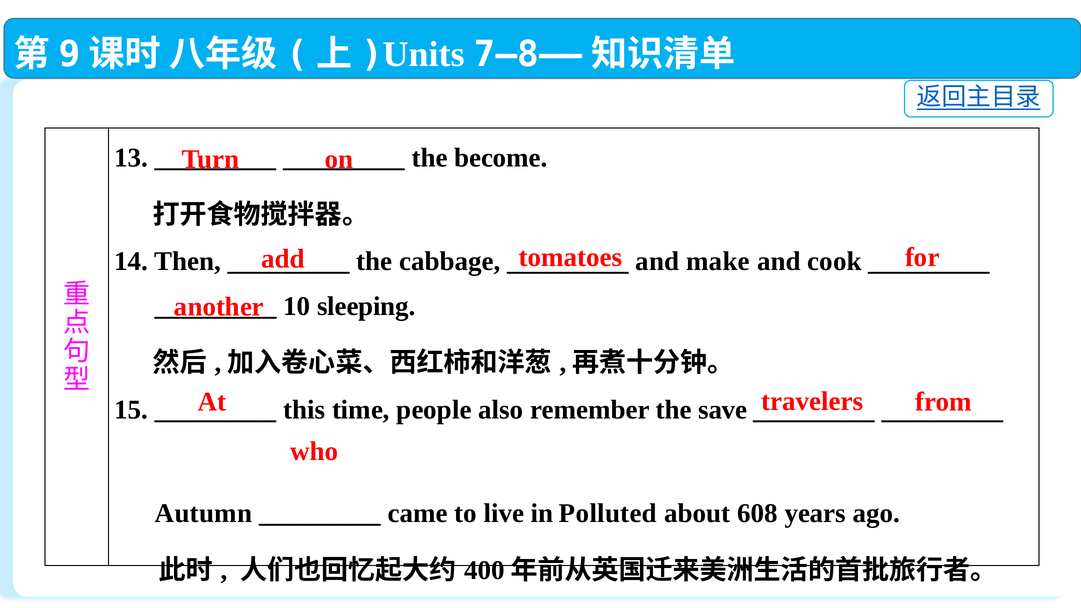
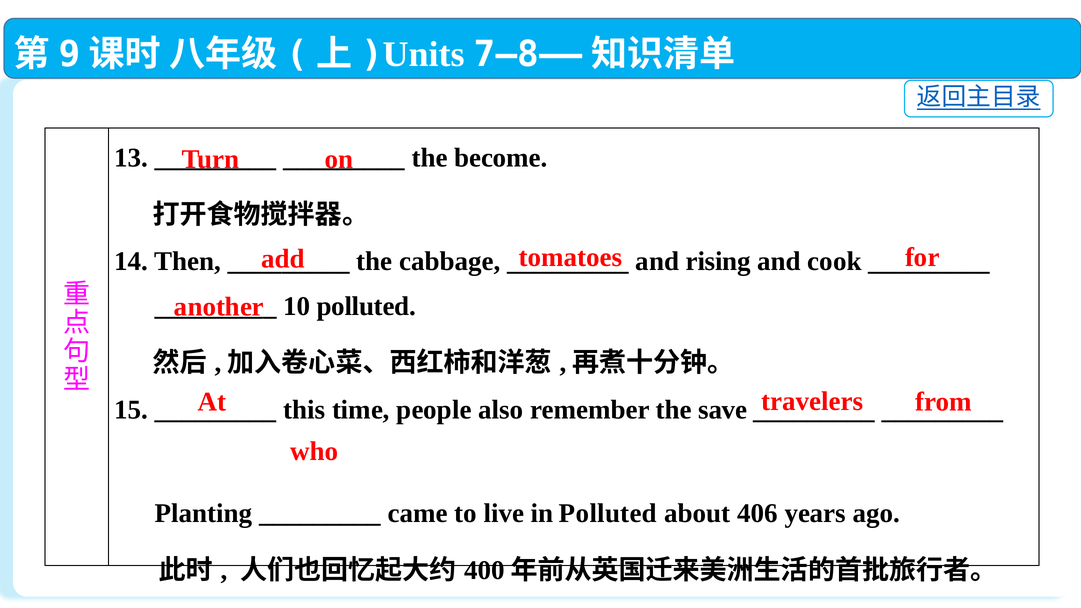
make: make -> rising (718, 262)
10 sleeping: sleeping -> polluted (366, 306)
Autumn: Autumn -> Planting (204, 514)
608: 608 -> 406 (757, 514)
